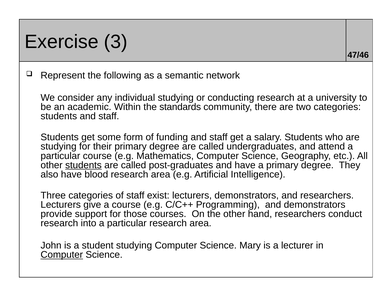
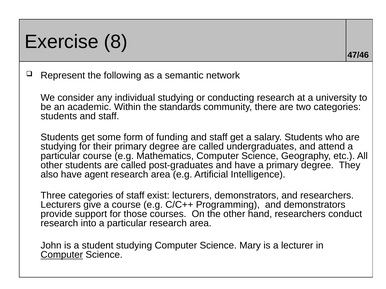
3: 3 -> 8 (116, 42)
students underline: present -> none (83, 165)
blood: blood -> agent (96, 175)
